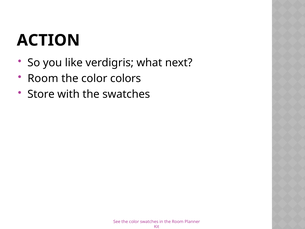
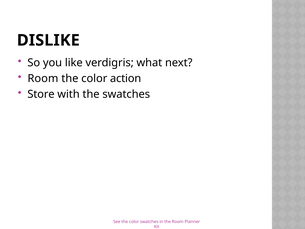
ACTION: ACTION -> DISLIKE (48, 40)
colors: colors -> action (126, 78)
